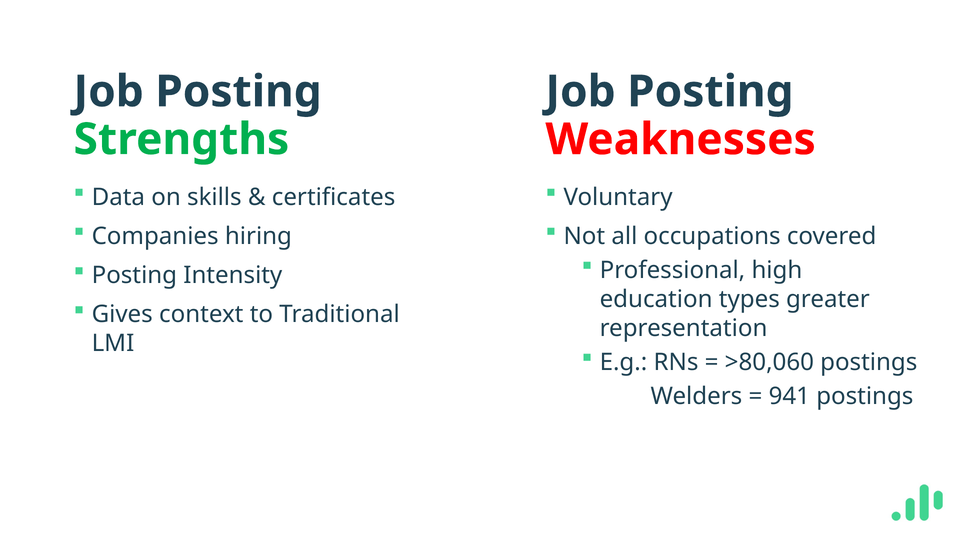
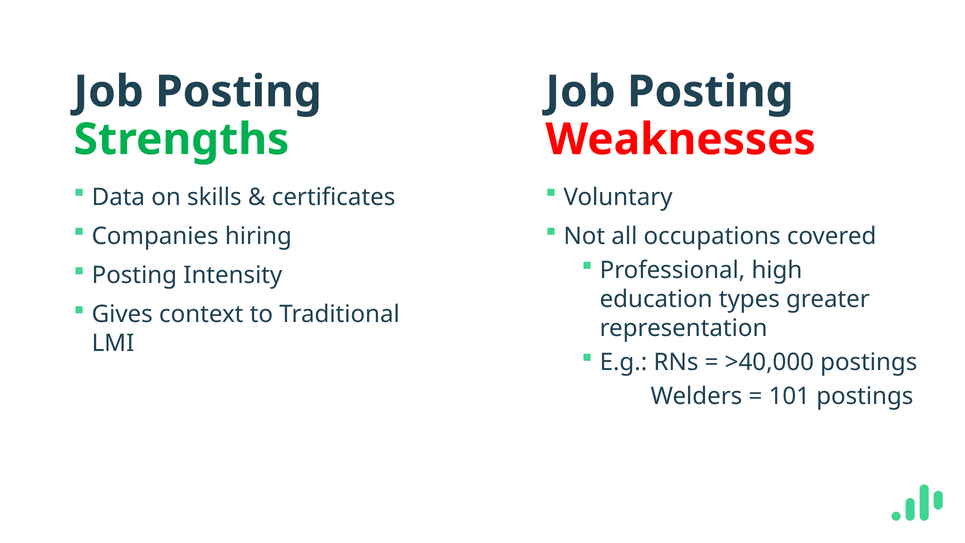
>80,060: >80,060 -> >40,000 (769, 362)
941: 941 -> 101 (789, 396)
